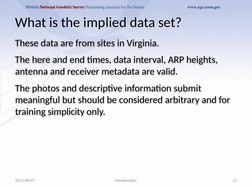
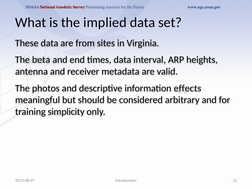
here: here -> beta (41, 60)
submit: submit -> effects (188, 88)
